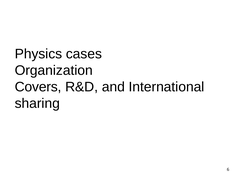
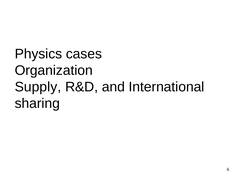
Covers: Covers -> Supply (38, 87)
